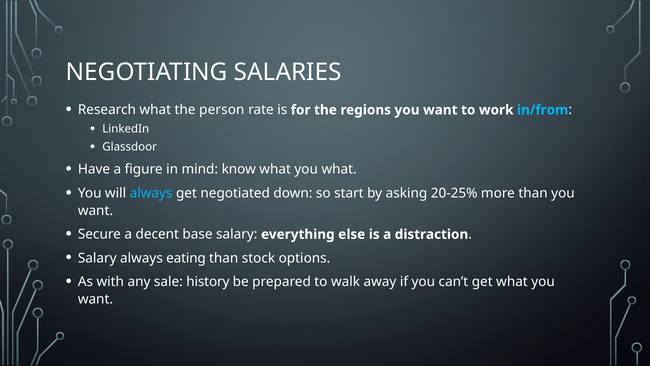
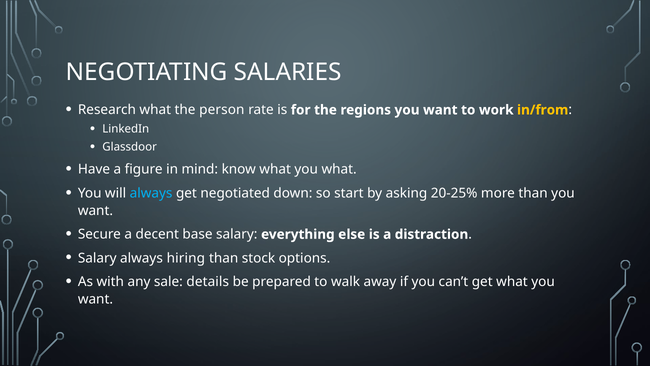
in/from colour: light blue -> yellow (543, 110)
eating: eating -> hiring (186, 258)
history: history -> details (208, 281)
